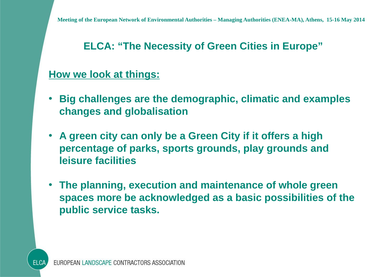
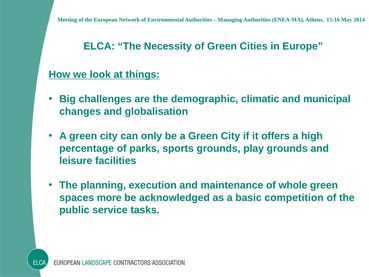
examples: examples -> municipal (327, 99)
possibilities: possibilities -> competition (294, 197)
